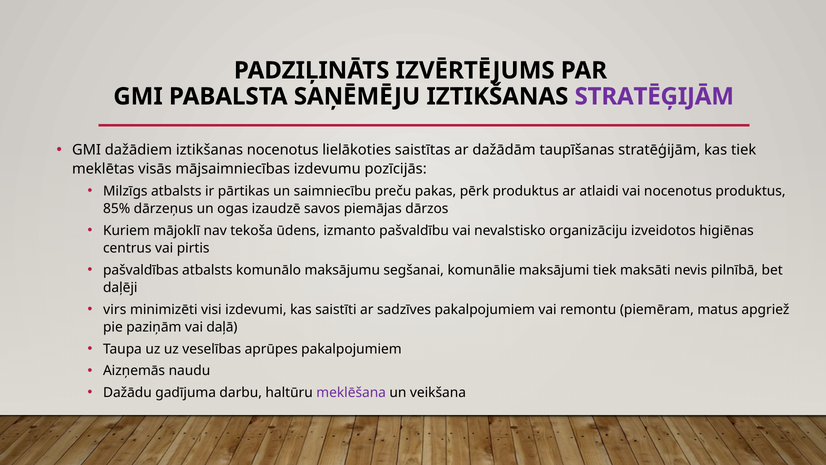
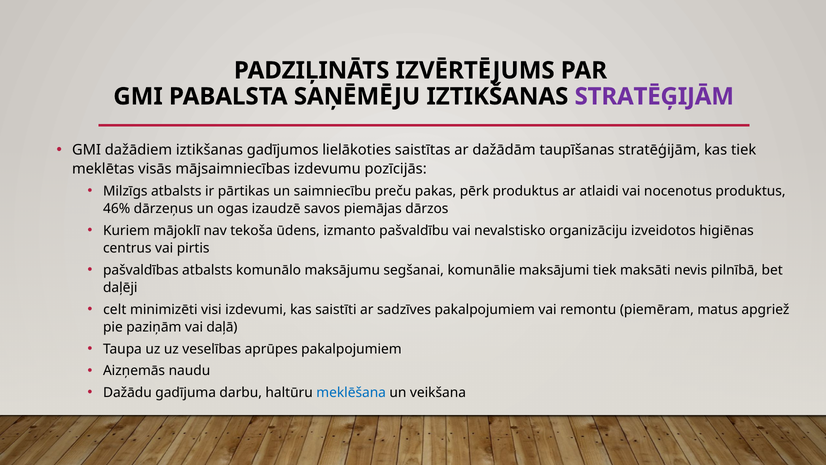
iztikšanas nocenotus: nocenotus -> gadījumos (283, 150)
85%: 85% -> 46% (117, 209)
virs: virs -> celt (115, 309)
meklēšana colour: purple -> blue (351, 392)
